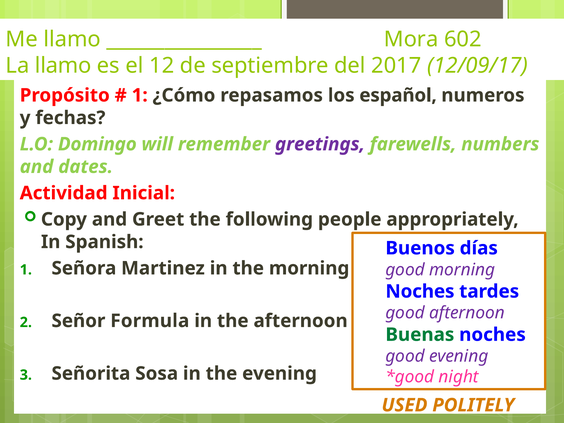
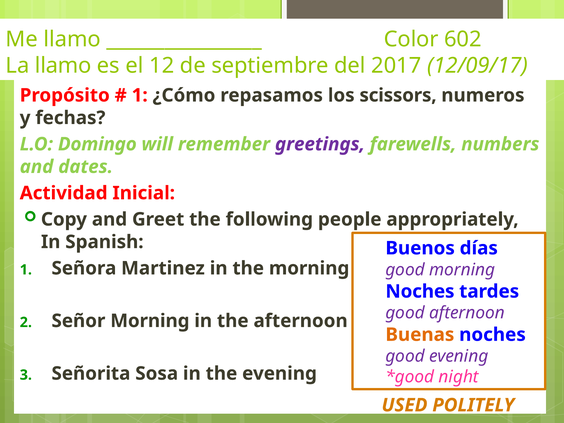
Mora: Mora -> Color (411, 39)
español: español -> scissors (398, 95)
Señor Formula: Formula -> Morning (150, 321)
Buenas colour: green -> orange (420, 335)
